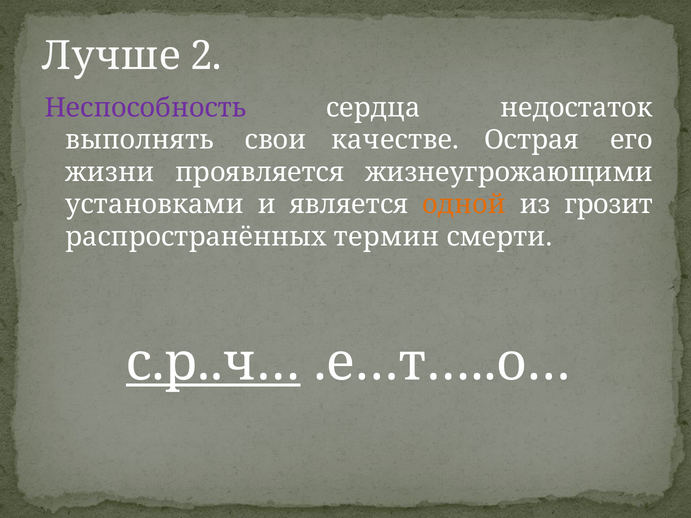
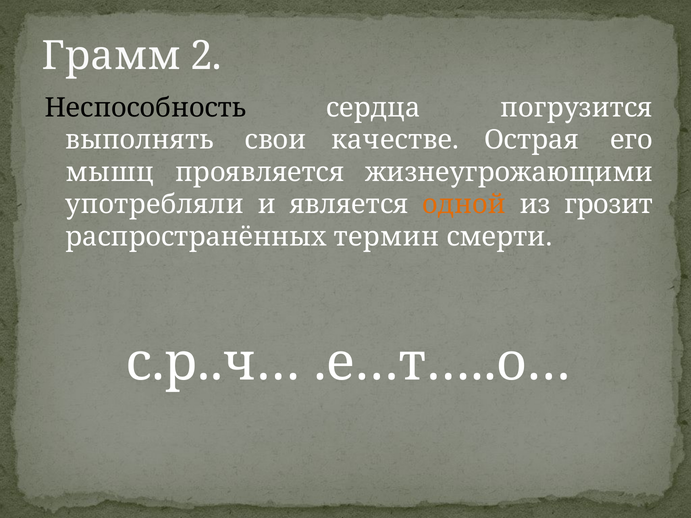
Лучше: Лучше -> Грамм (111, 56)
Неспособность colour: purple -> black (145, 108)
недостаток: недостаток -> погрузится (577, 108)
жизни: жизни -> мышц (110, 172)
установками: установками -> употребляли (154, 205)
с.р..ч… underline: present -> none (213, 363)
